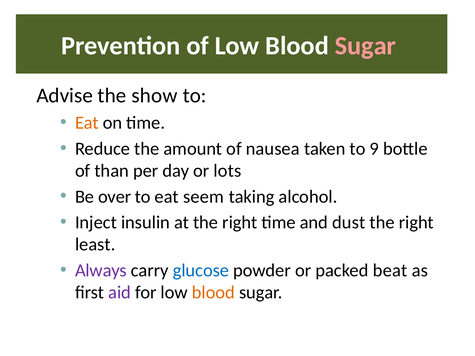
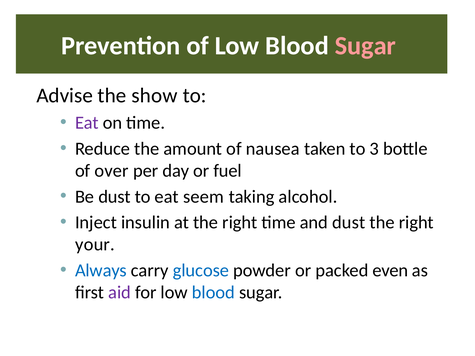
Eat colour: orange -> purple (87, 123)
9: 9 -> 3 (374, 149)
than: than -> over (112, 171)
lots: lots -> fuel (228, 171)
Be over: over -> dust (115, 197)
least: least -> your (95, 245)
Always colour: purple -> blue (101, 270)
beat: beat -> even (390, 270)
blood colour: orange -> blue (213, 293)
